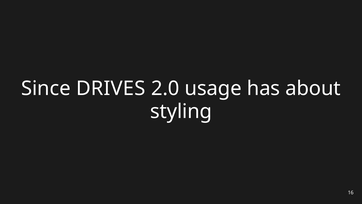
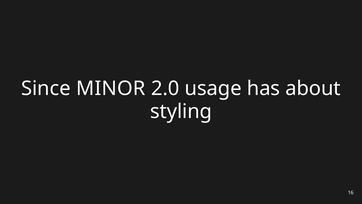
DRIVES: DRIVES -> MINOR (111, 88)
